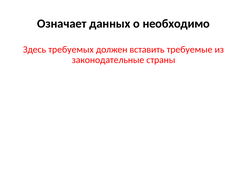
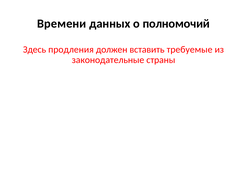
Означает: Означает -> Времени (62, 24)
необходимо: необходимо -> полномочий (176, 24)
требуемых: требуемых -> продления (71, 50)
